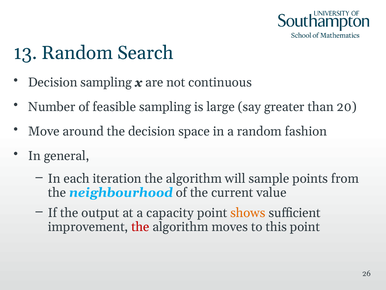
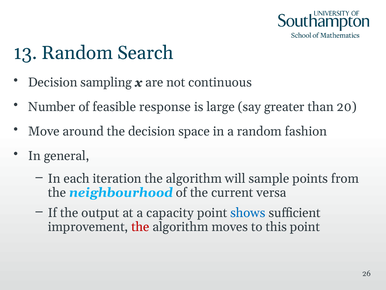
feasible sampling: sampling -> response (165, 107)
value: value -> versa (271, 192)
shows colour: orange -> blue (248, 213)
